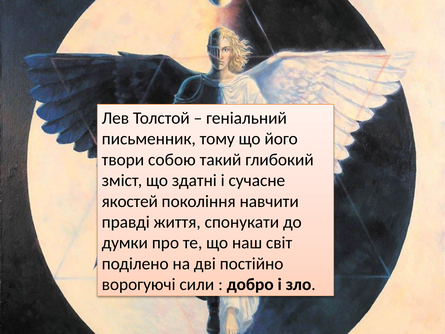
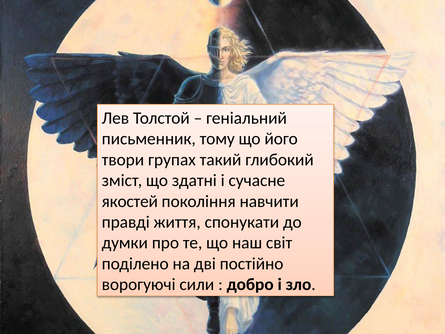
собою: собою -> групах (172, 160)
